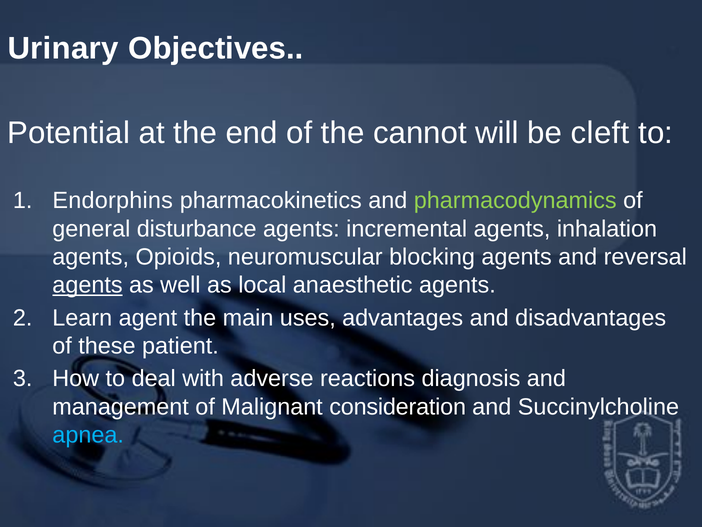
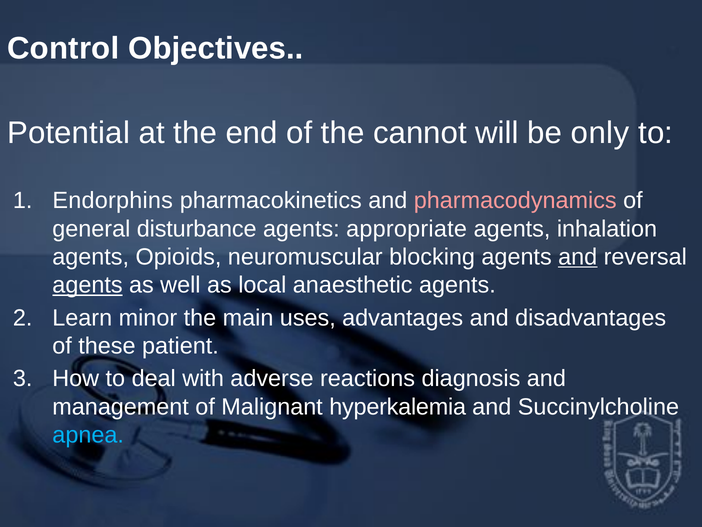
Urinary: Urinary -> Control (63, 48)
cleft: cleft -> only (600, 133)
pharmacodynamics colour: light green -> pink (515, 201)
incremental: incremental -> appropriate (407, 229)
and underline: none -> present (578, 257)
agent: agent -> minor (148, 318)
consideration: consideration -> hyperkalemia (398, 406)
